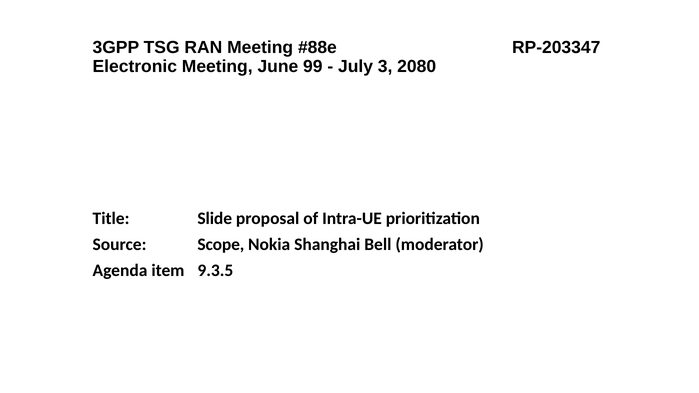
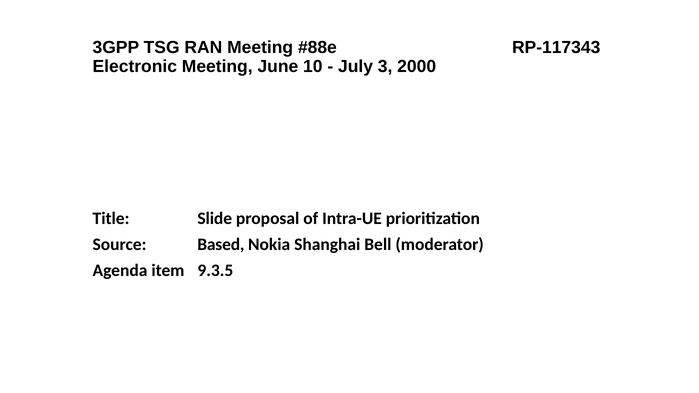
RP-203347: RP-203347 -> RP-117343 (556, 48)
99: 99 -> 10 (313, 66)
2080: 2080 -> 2000 (417, 66)
Scope: Scope -> Based (221, 245)
